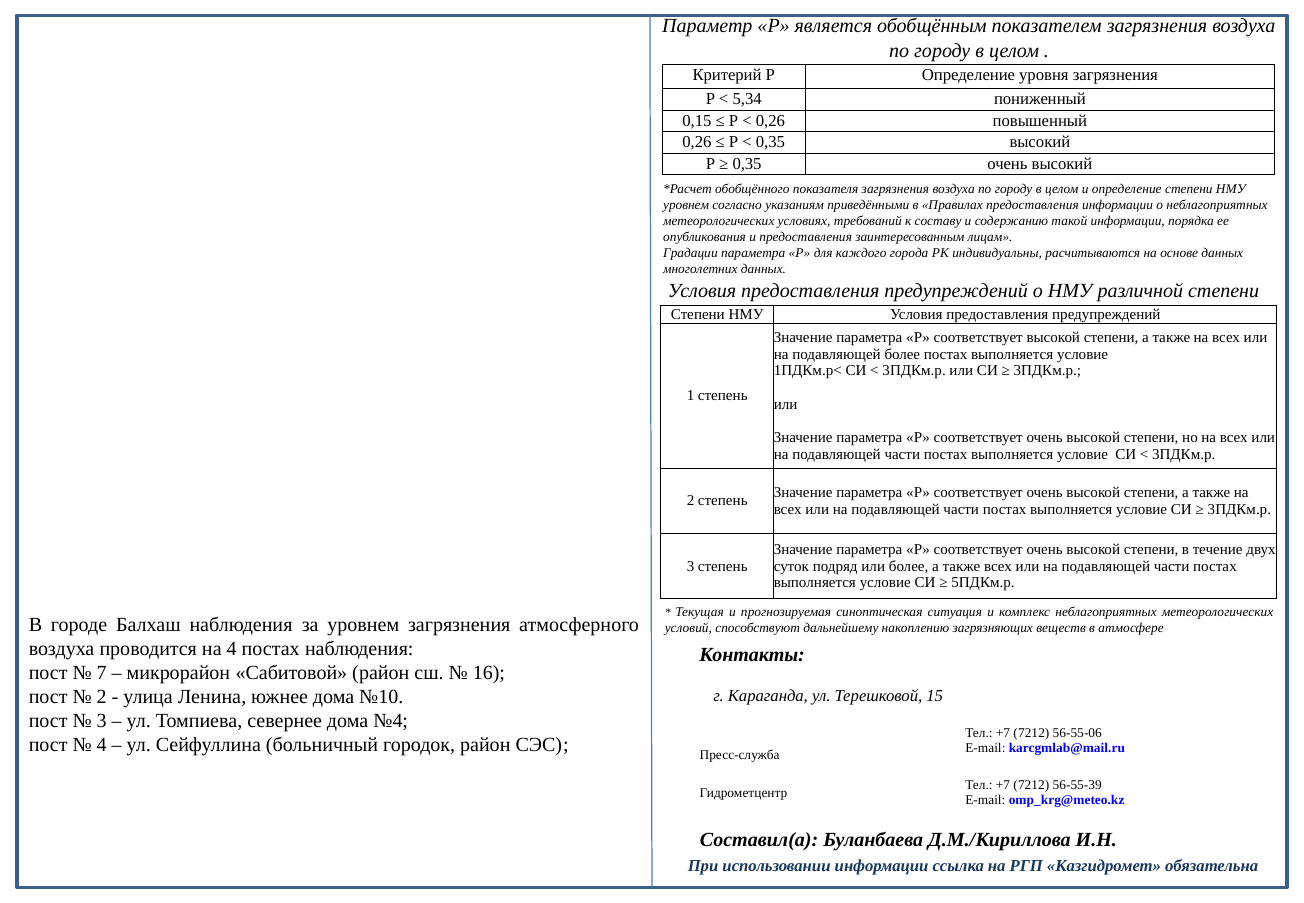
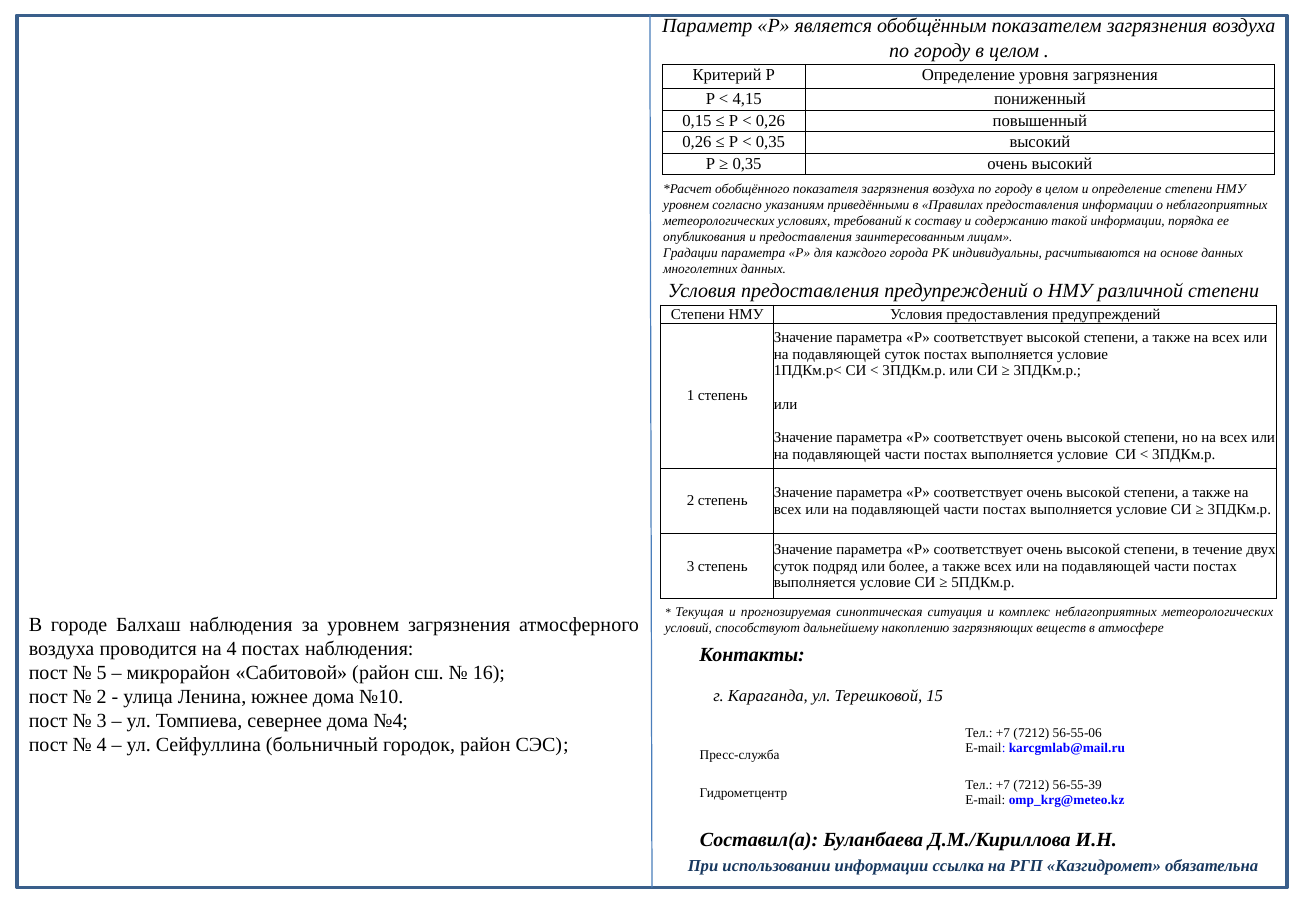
5,34: 5,34 -> 4,15 (747, 99)
подавляющей более: более -> суток (902, 354)
7: 7 -> 5 (102, 672)
